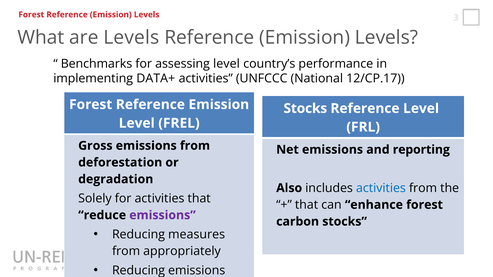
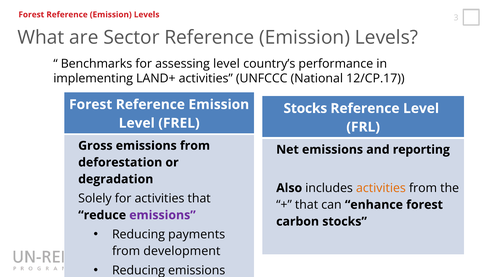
are Levels: Levels -> Sector (131, 37)
DATA+: DATA+ -> LAND+ (156, 79)
activities colour: blue -> orange (381, 188)
measures: measures -> payments (197, 235)
appropriately: appropriately -> development (182, 251)
